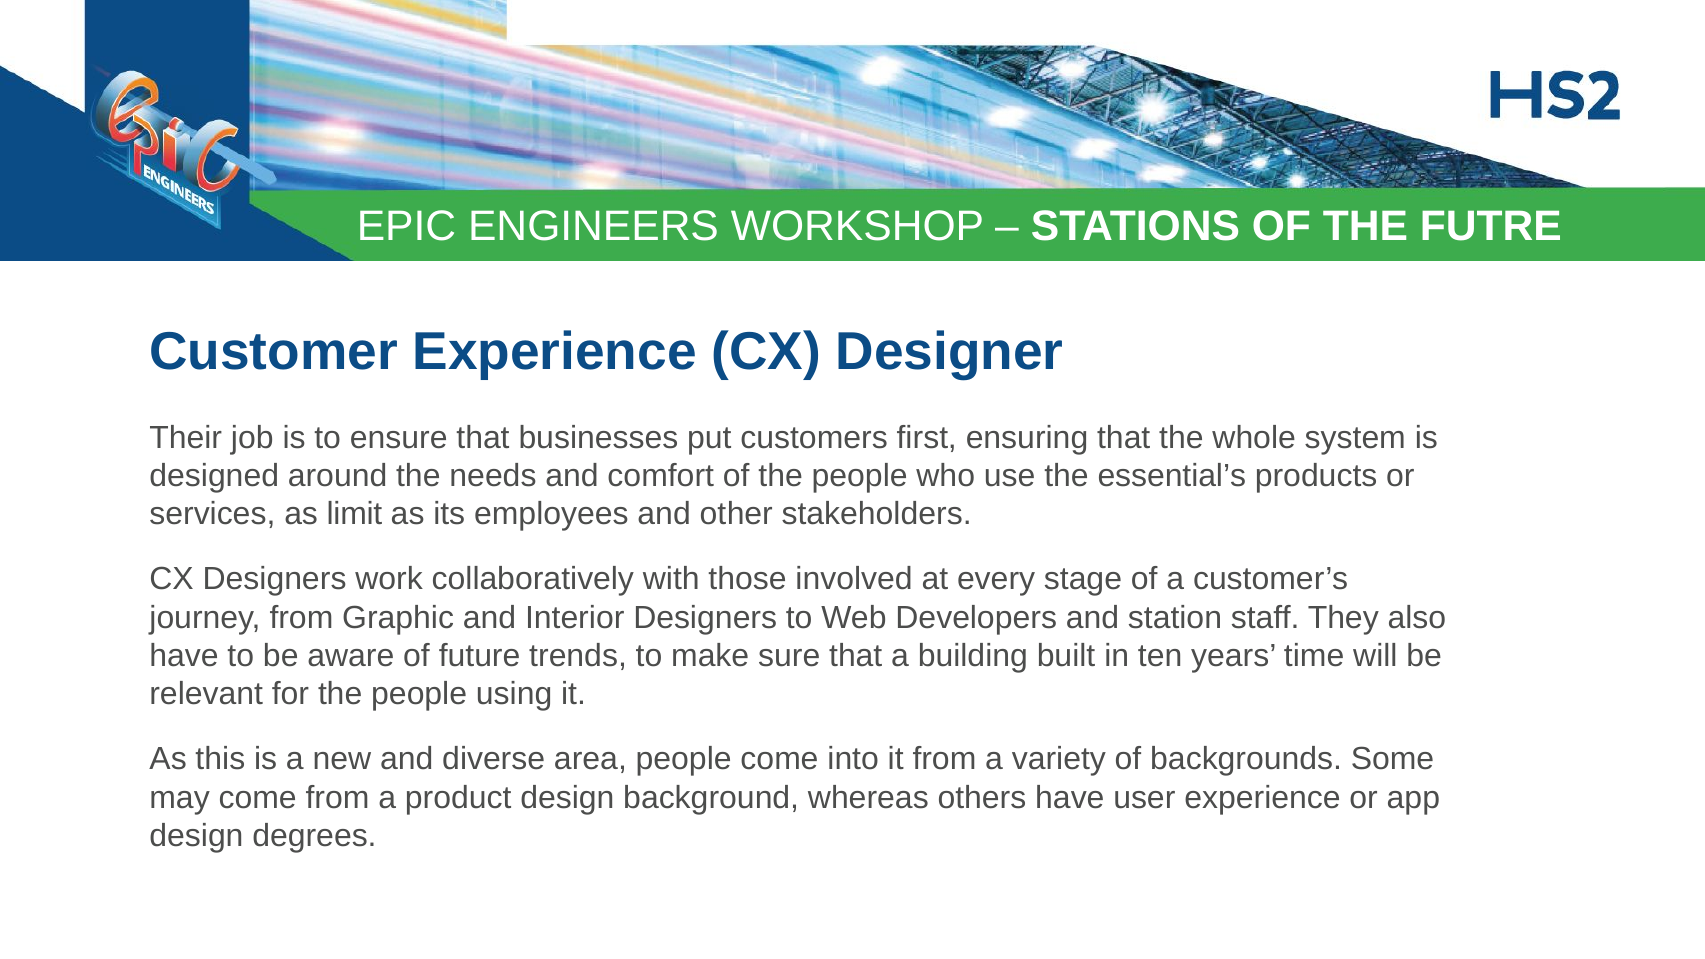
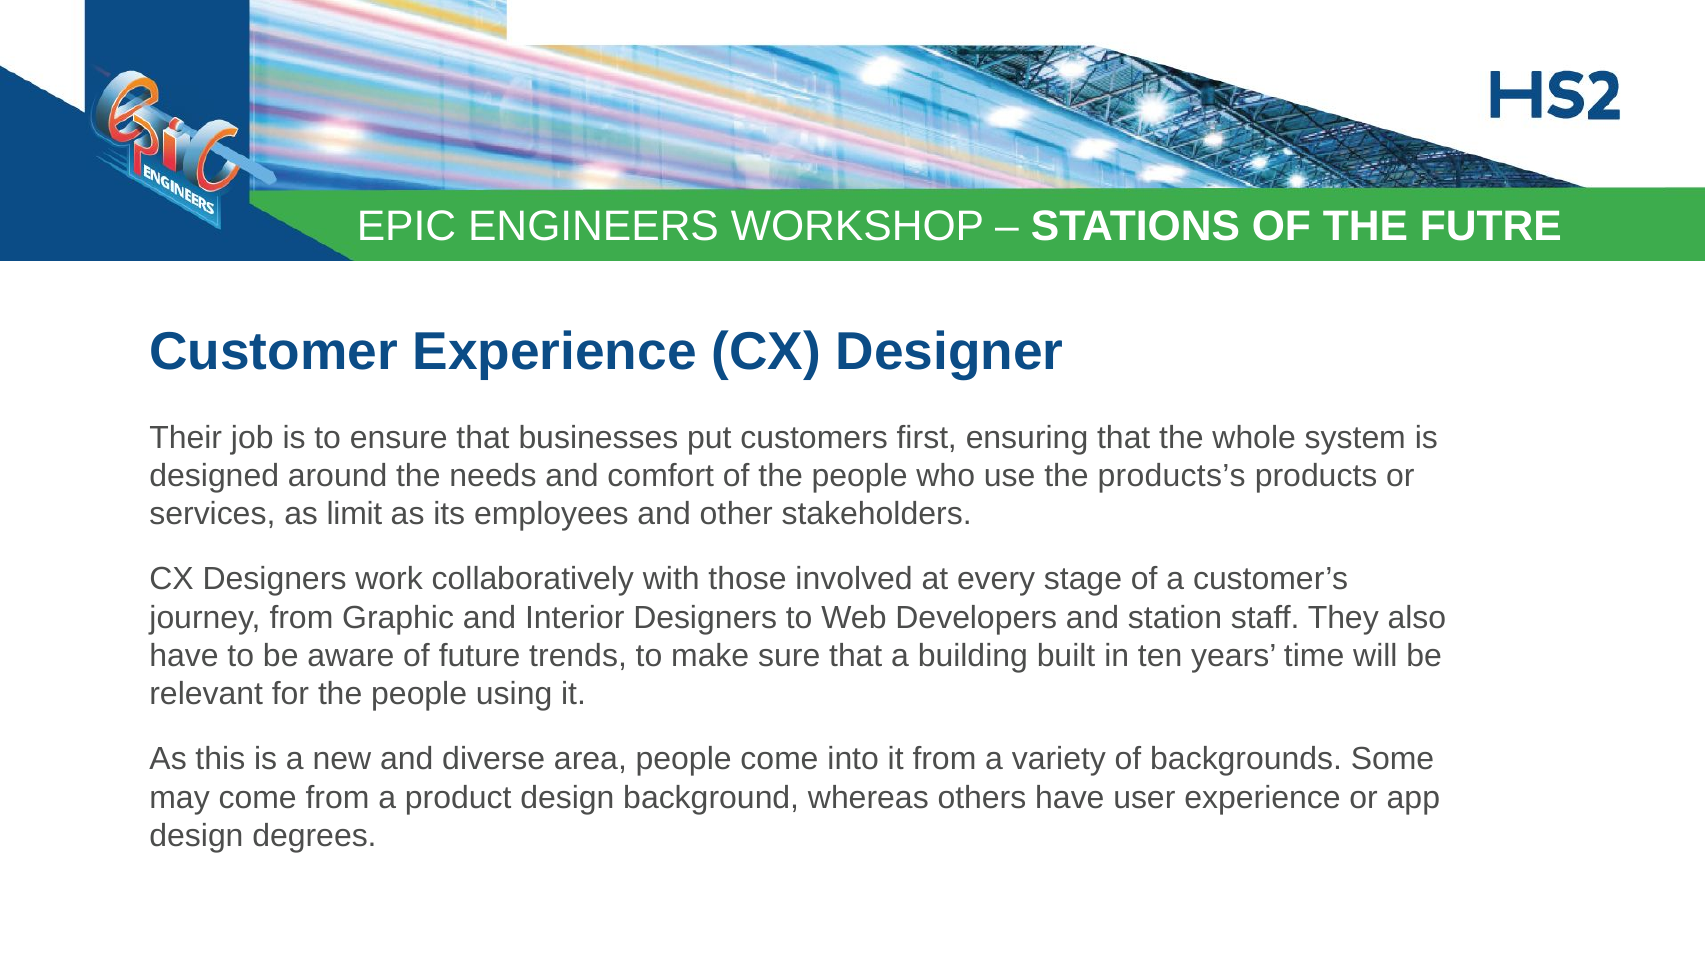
essential’s: essential’s -> products’s (1172, 476)
